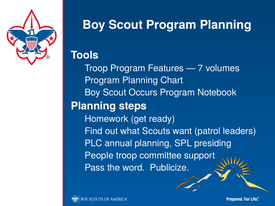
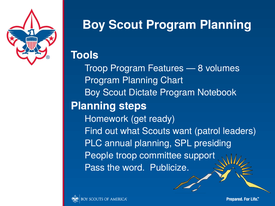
7: 7 -> 8 (201, 68)
Occurs: Occurs -> Dictate (143, 93)
